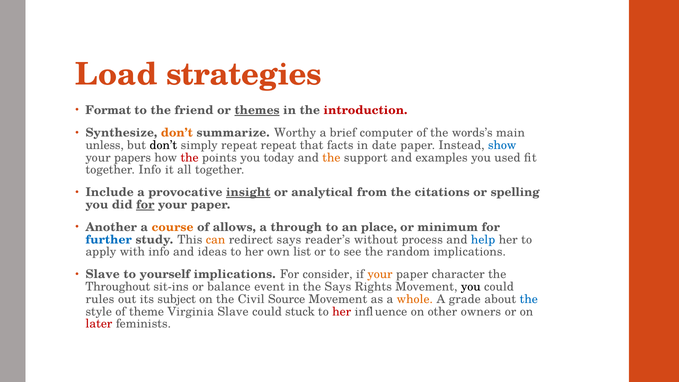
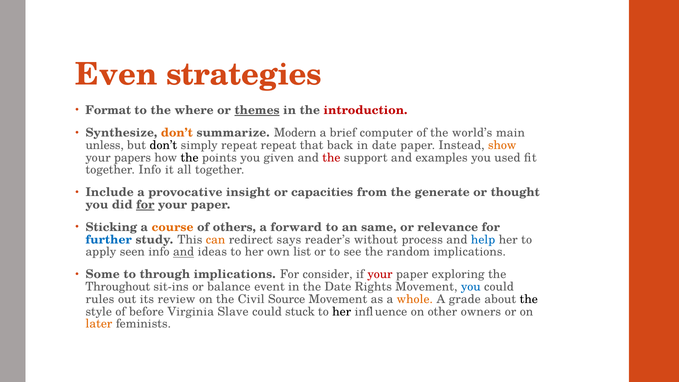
Load: Load -> Even (117, 75)
friend: friend -> where (194, 110)
Worthy: Worthy -> Modern (295, 133)
words’s: words’s -> world’s (472, 133)
facts: facts -> back (340, 145)
show colour: blue -> orange (502, 145)
the colour: red -> black (190, 158)
today: today -> given (279, 158)
the colour: orange -> red (331, 158)
insight underline: present -> none (248, 192)
analytical: analytical -> capacities (322, 192)
citations: citations -> generate (442, 192)
spelling: spelling -> thought (515, 192)
Another: Another -> Sticking (111, 227)
allows: allows -> others (234, 227)
through: through -> forward (296, 227)
place: place -> same (379, 227)
minimum: minimum -> relevance (448, 227)
with: with -> seen (132, 252)
and underline: none -> present (184, 252)
Slave: Slave -> Some (103, 274)
yourself: yourself -> through (165, 274)
your colour: orange -> red (380, 274)
character: character -> exploring (458, 274)
the Says: Says -> Date (338, 287)
you colour: black -> blue (471, 287)
subject: subject -> review (177, 299)
the colour: blue -> black (529, 299)
theme: theme -> before (146, 312)
her colour: red -> black (342, 312)
later colour: red -> orange (99, 324)
